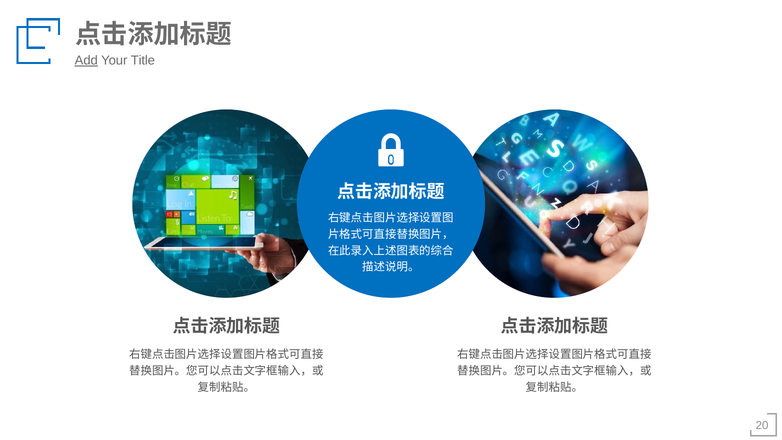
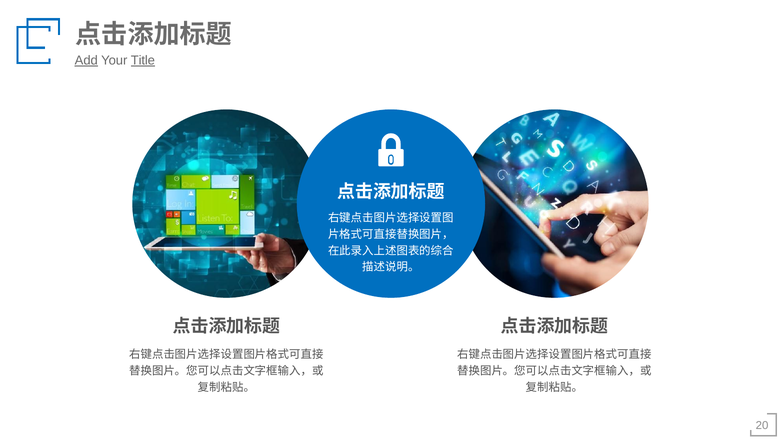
Title underline: none -> present (143, 60)
